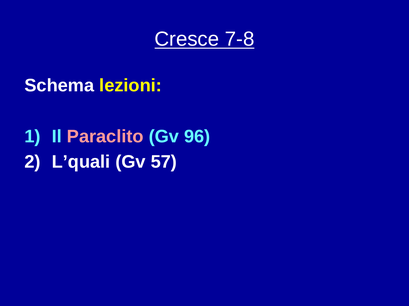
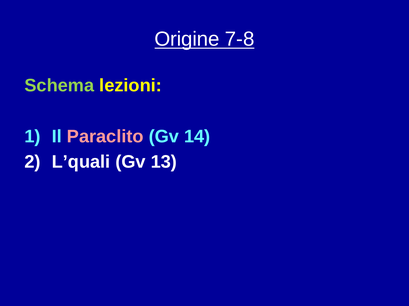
Cresce: Cresce -> Origine (187, 39)
Schema colour: white -> light green (59, 86)
96: 96 -> 14 (197, 137)
57: 57 -> 13 (164, 162)
